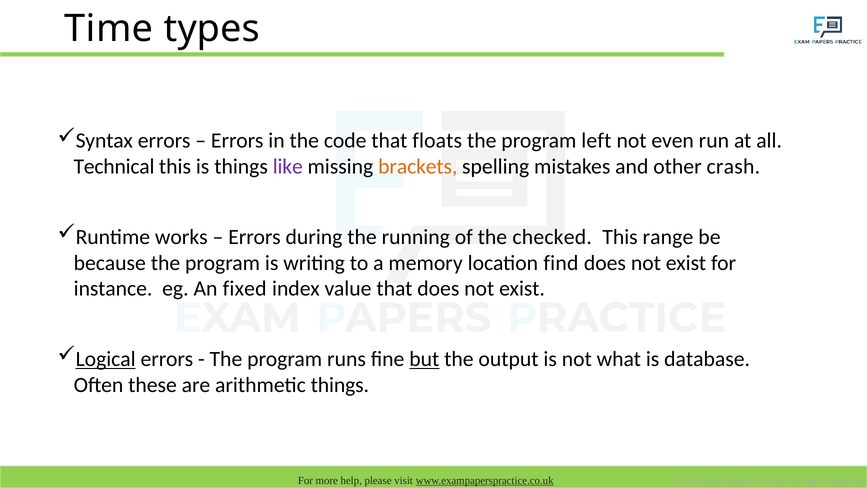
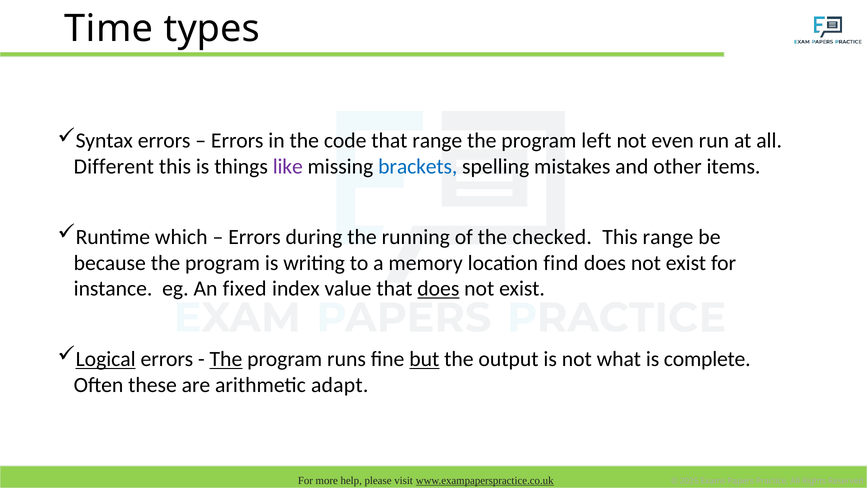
that floats: floats -> range (437, 141)
Technical: Technical -> Different (114, 166)
brackets colour: orange -> blue (418, 166)
crash: crash -> items (734, 166)
works: works -> which (181, 237)
does underline: none -> present (438, 288)
The underline: none -> present (226, 359)
database: database -> complete (707, 359)
arithmetic things: things -> adapt (340, 385)
